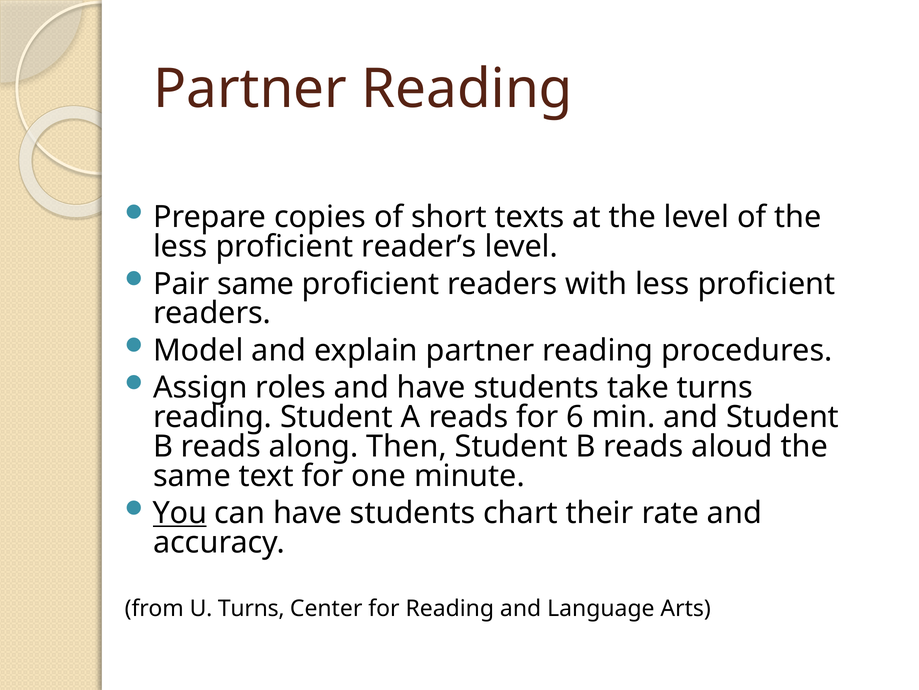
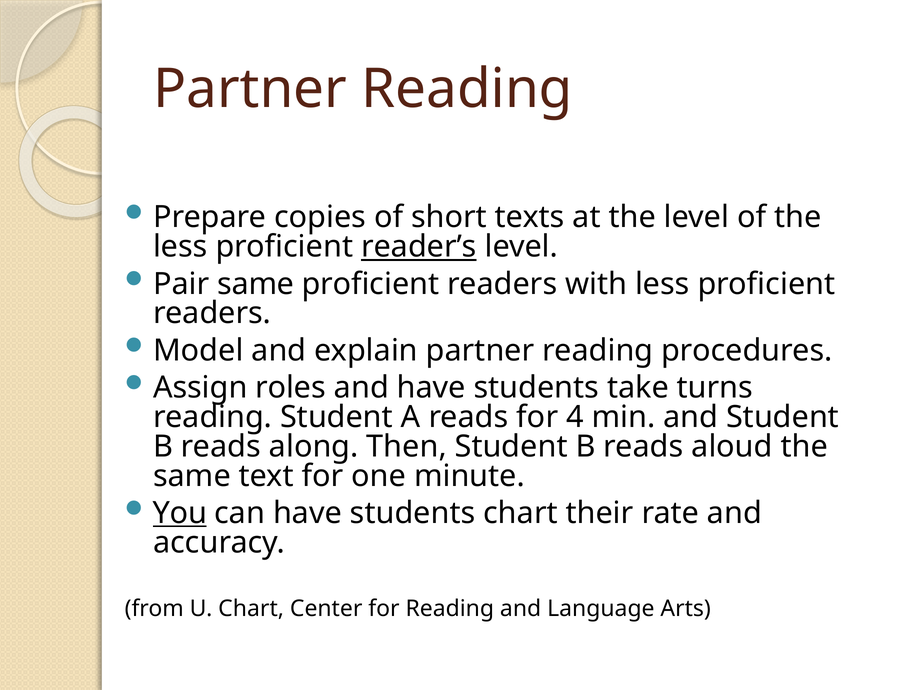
reader’s underline: none -> present (419, 247)
6: 6 -> 4 (575, 417)
U Turns: Turns -> Chart (251, 608)
